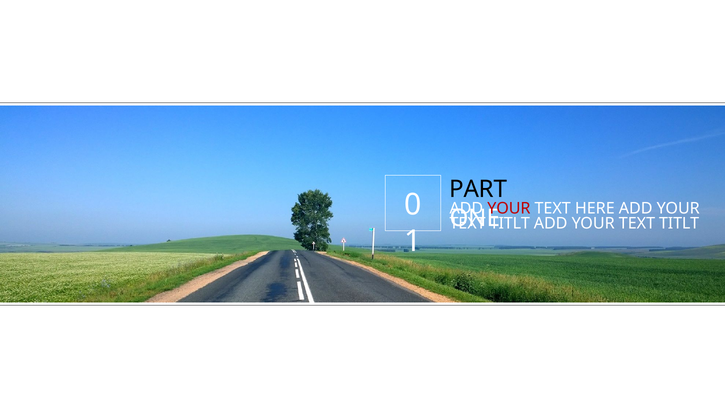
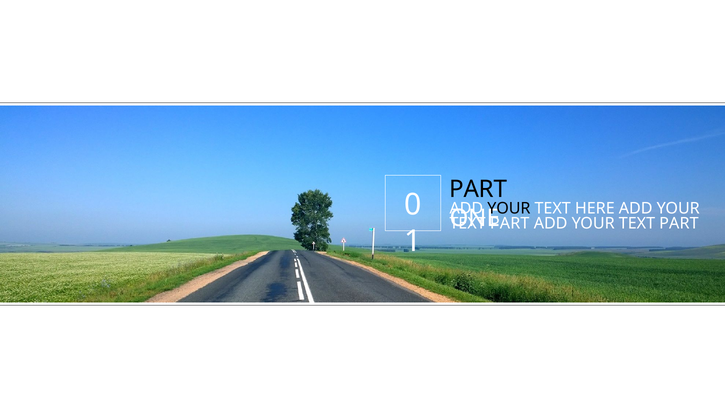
YOUR colour: red -> black (509, 208)
TITLT: TITLT -> PART (510, 224)
TITLT: TITLT -> PART (679, 224)
